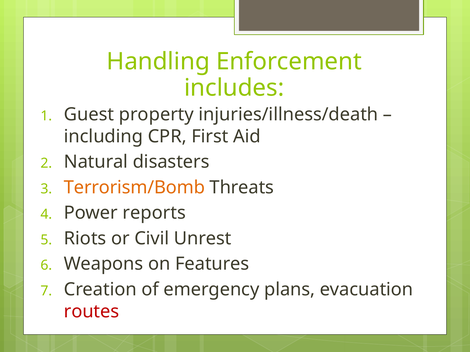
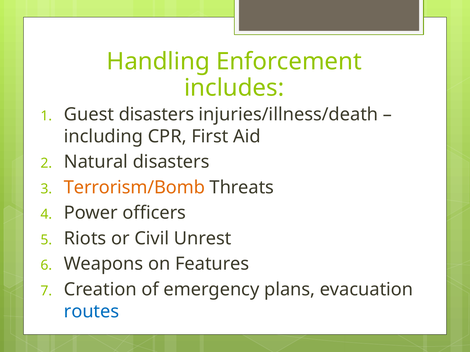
Guest property: property -> disasters (156, 115)
reports: reports -> officers (154, 213)
routes colour: red -> blue (92, 312)
